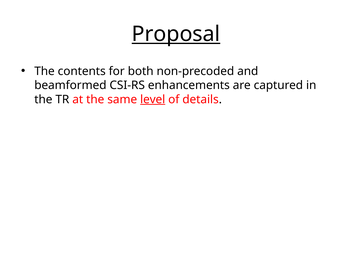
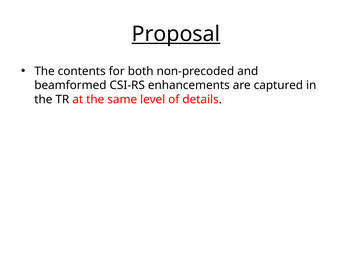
level underline: present -> none (153, 99)
